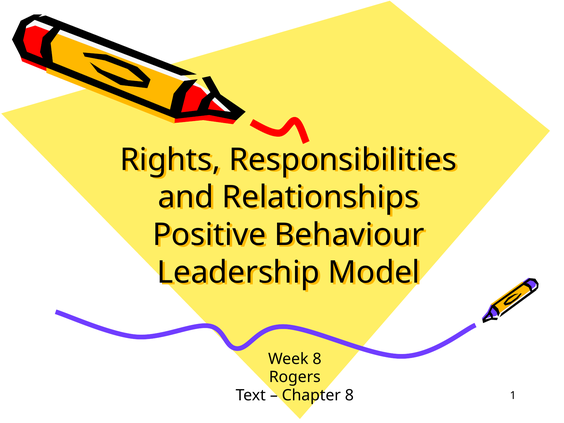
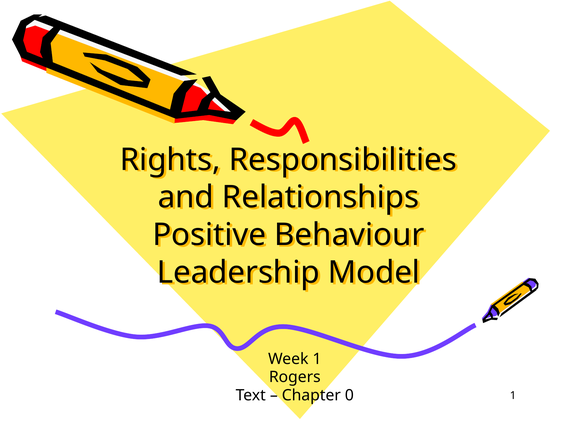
Week 8: 8 -> 1 (317, 359)
Chapter 8: 8 -> 0 (349, 395)
